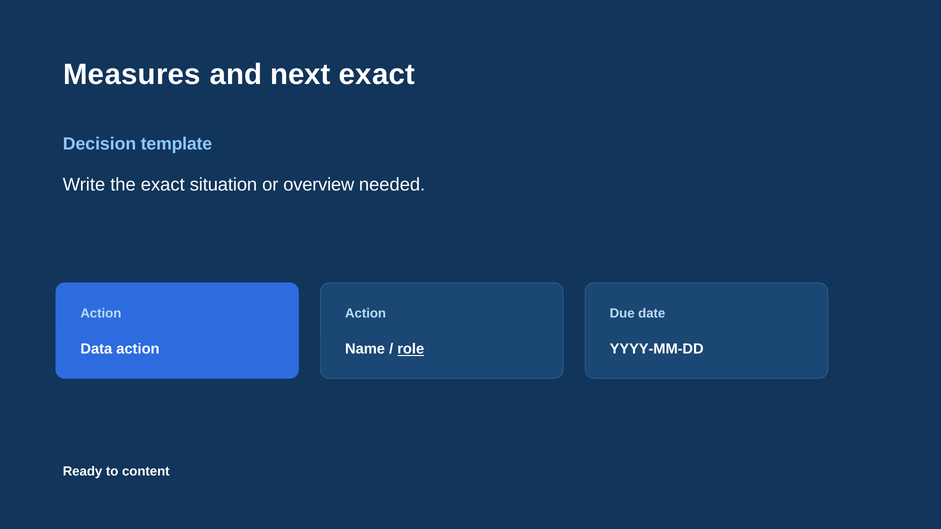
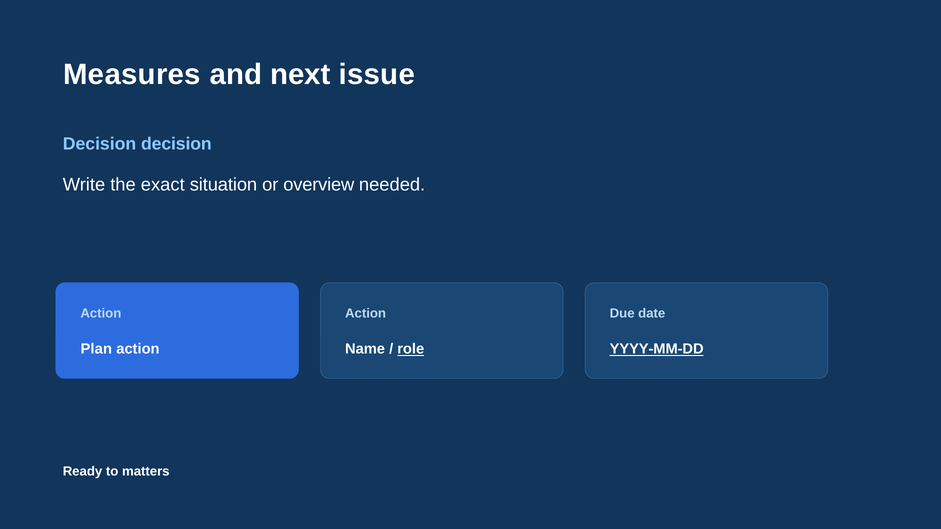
next exact: exact -> issue (377, 75)
Decision template: template -> decision (176, 144)
Data: Data -> Plan (96, 349)
YYYY-MM-DD underline: none -> present (657, 349)
content: content -> matters (146, 472)
